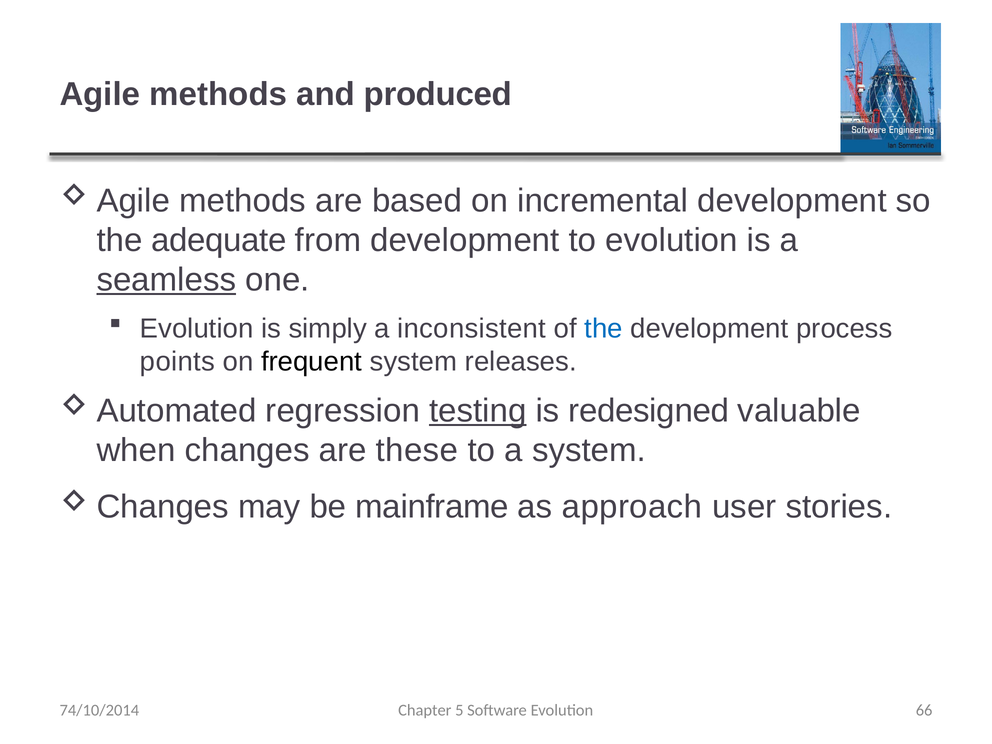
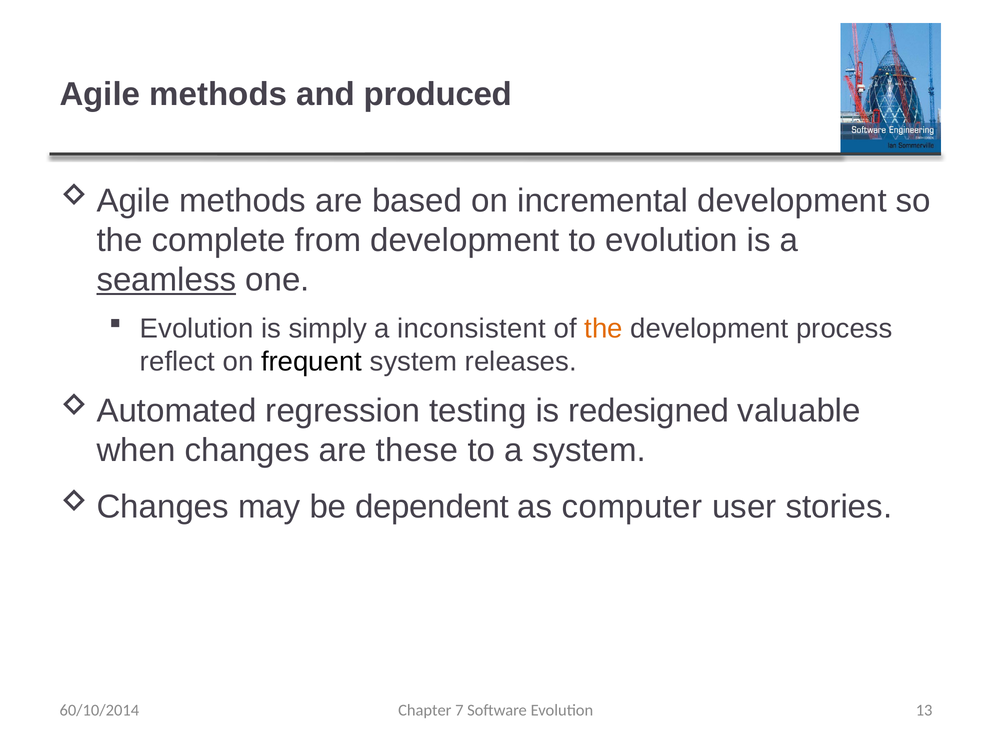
adequate: adequate -> complete (219, 240)
the colour: blue -> orange (604, 328)
points: points -> reflect (178, 361)
testing underline: present -> none (478, 411)
mainframe: mainframe -> dependent (432, 507)
approach: approach -> computer (632, 507)
5: 5 -> 7 (459, 710)
66: 66 -> 13 (924, 710)
74/10/2014: 74/10/2014 -> 60/10/2014 (99, 711)
